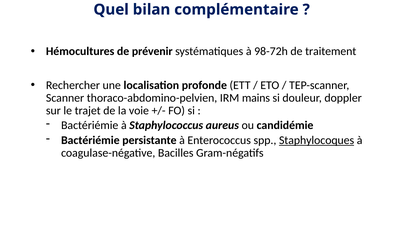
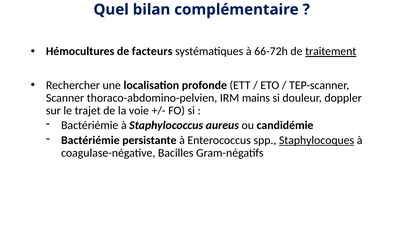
prévenir: prévenir -> facteurs (152, 51)
98-72h: 98-72h -> 66-72h (271, 51)
traitement underline: none -> present (331, 51)
